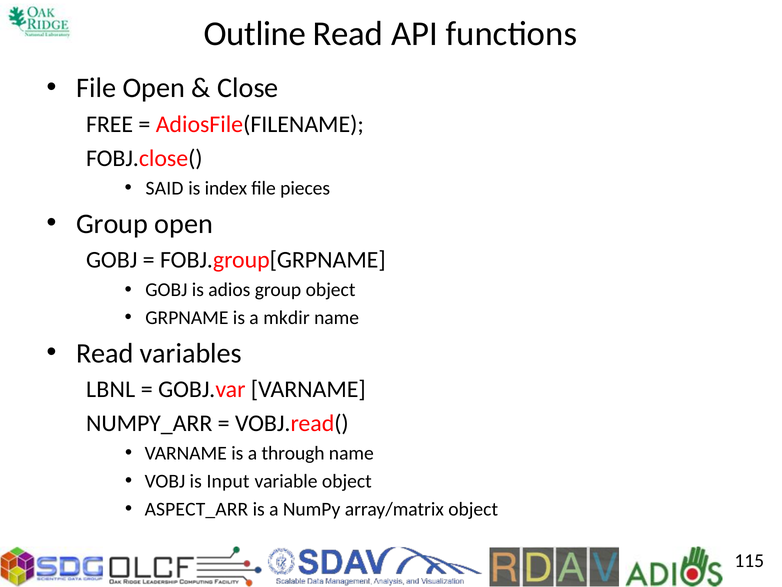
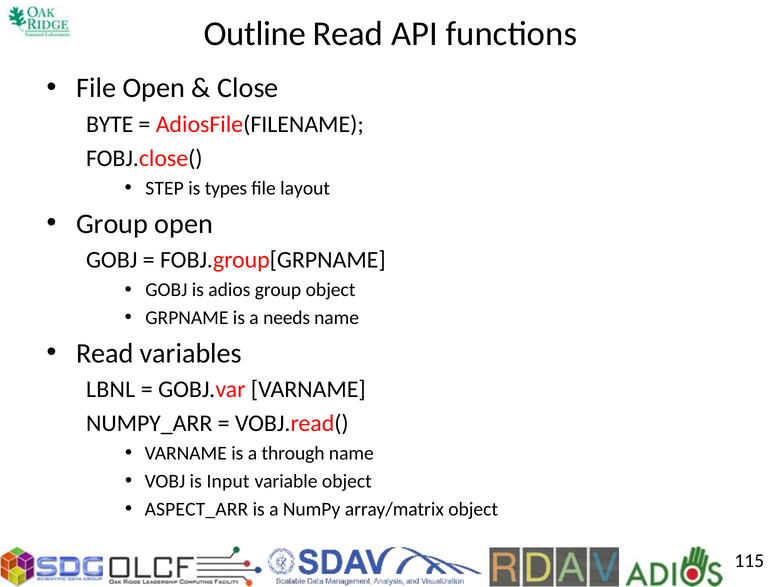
FREE: FREE -> BYTE (110, 124)
SAID: SAID -> STEP (165, 188)
index: index -> types (226, 188)
pieces: pieces -> layout (305, 188)
mkdir: mkdir -> needs (287, 318)
